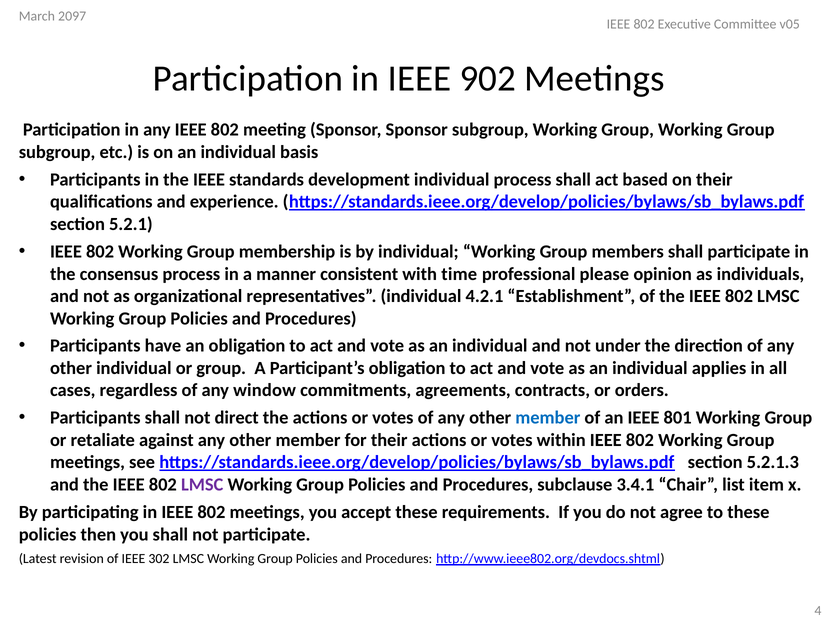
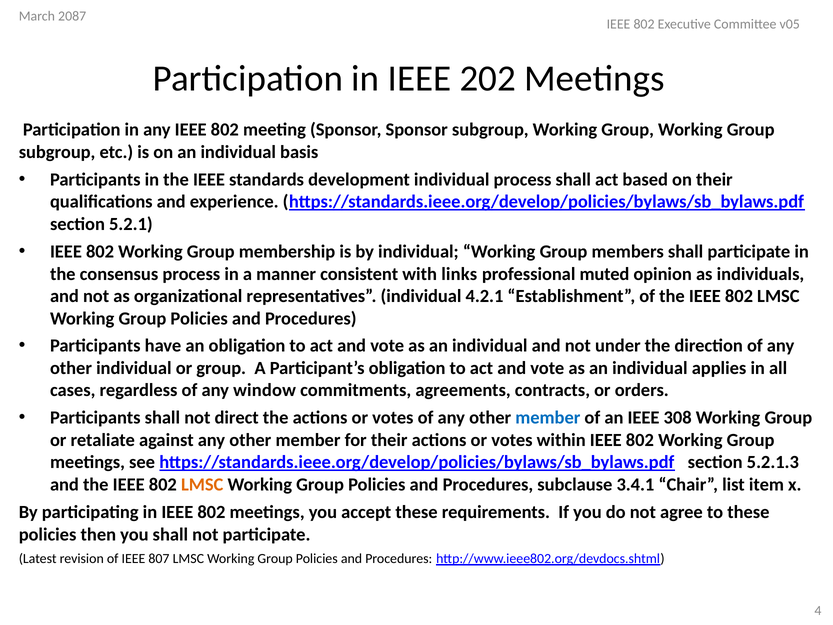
2097: 2097 -> 2087 (72, 16)
902: 902 -> 202 (488, 78)
time: time -> links (459, 274)
please: please -> muted (604, 274)
801: 801 -> 308 (678, 418)
LMSC colour: purple -> orange (202, 485)
302: 302 -> 807 (159, 559)
